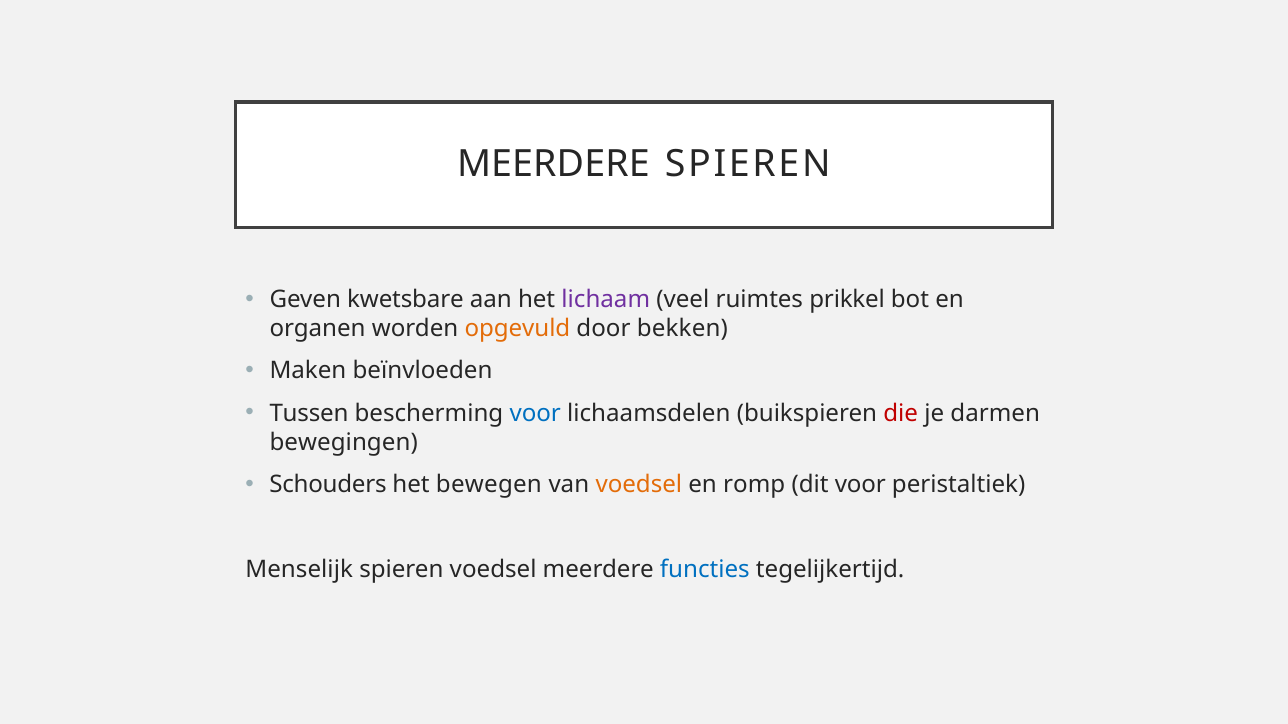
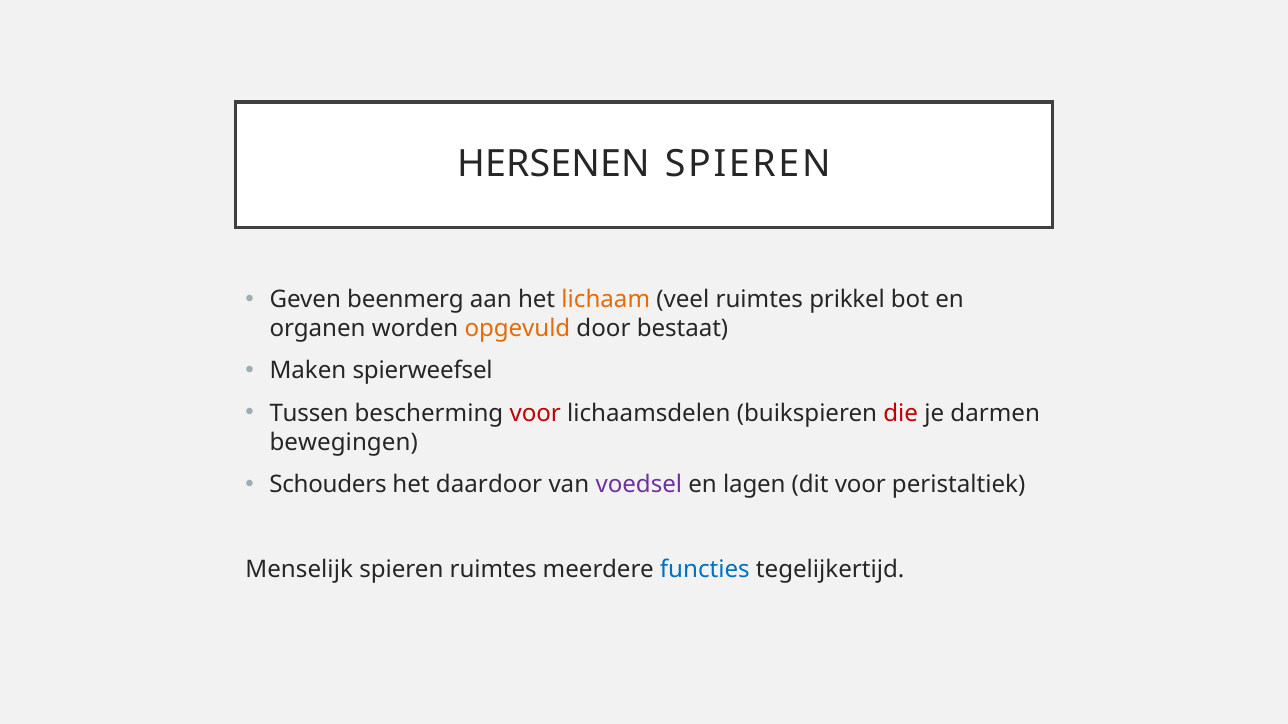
MEERDERE: MEERDERE -> HERSENEN (553, 164)
kwetsbare: kwetsbare -> beenmerg (406, 300)
lichaam colour: purple -> orange (606, 300)
bekken: bekken -> bestaat (682, 329)
beïnvloeden: beïnvloeden -> spierweefsel (423, 371)
voor colour: blue -> red (535, 413)
bewegen: bewegen -> daardoor (489, 485)
voedsel colour: orange -> purple (639, 485)
romp: romp -> lagen (754, 485)
spieren voedsel: voedsel -> ruimtes (493, 570)
